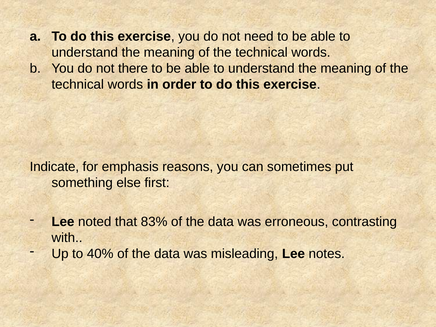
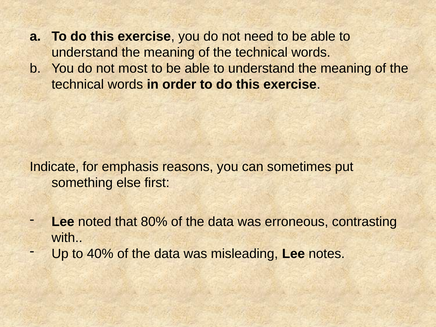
there: there -> most (133, 68)
83%: 83% -> 80% (154, 222)
